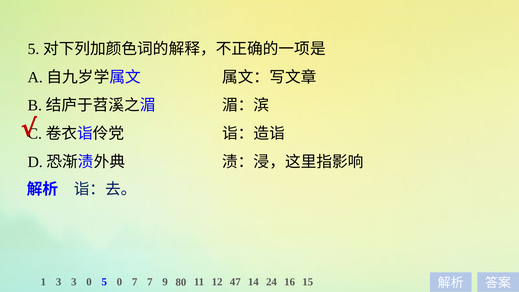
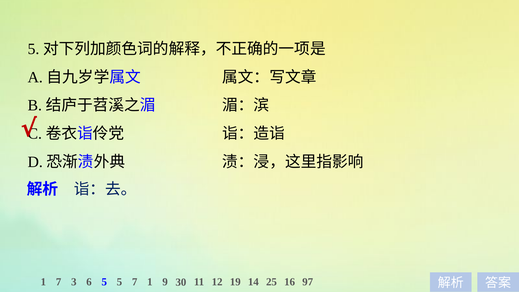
1 3: 3 -> 7 (59, 282)
3 0: 0 -> 6 (89, 282)
5 0: 0 -> 5 (119, 282)
7 7: 7 -> 1 (150, 282)
80: 80 -> 30 (181, 282)
47: 47 -> 19 (235, 282)
24: 24 -> 25 (271, 282)
15: 15 -> 97 (308, 282)
